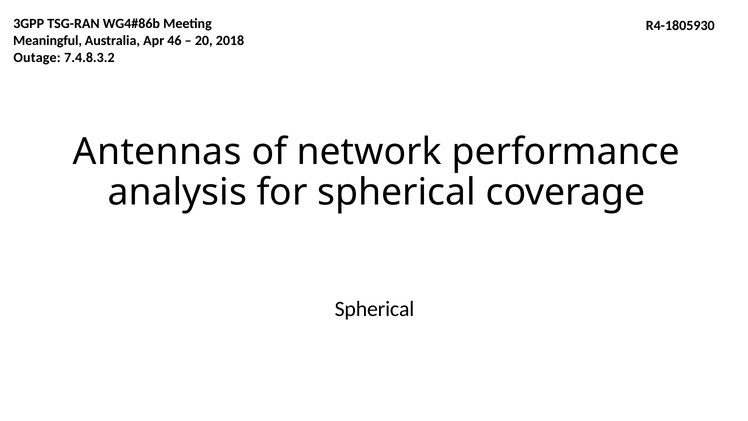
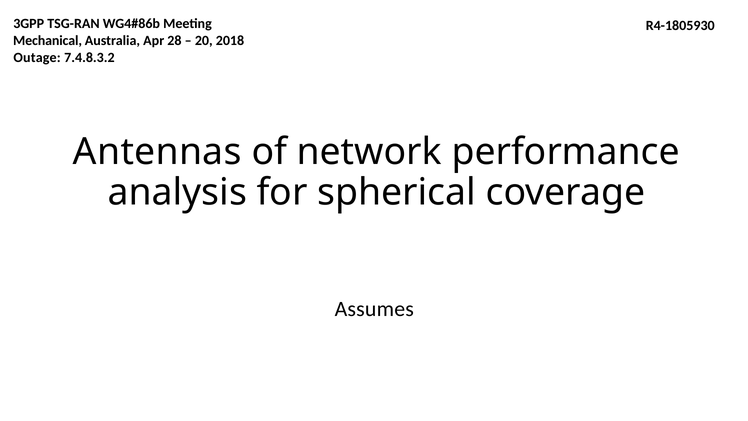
Meaningful: Meaningful -> Mechanical (48, 41)
46: 46 -> 28 (174, 41)
Spherical: Spherical -> Assumes (374, 309)
